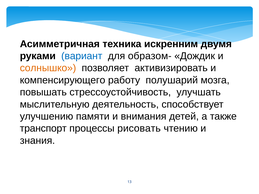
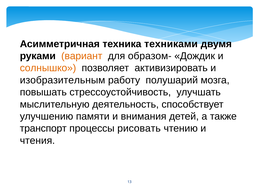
искренним: искренним -> техниками (171, 44)
вариант colour: blue -> orange (82, 56)
компенсирующего: компенсирующего -> изобразительным (63, 80)
знания: знания -> чтения (37, 141)
